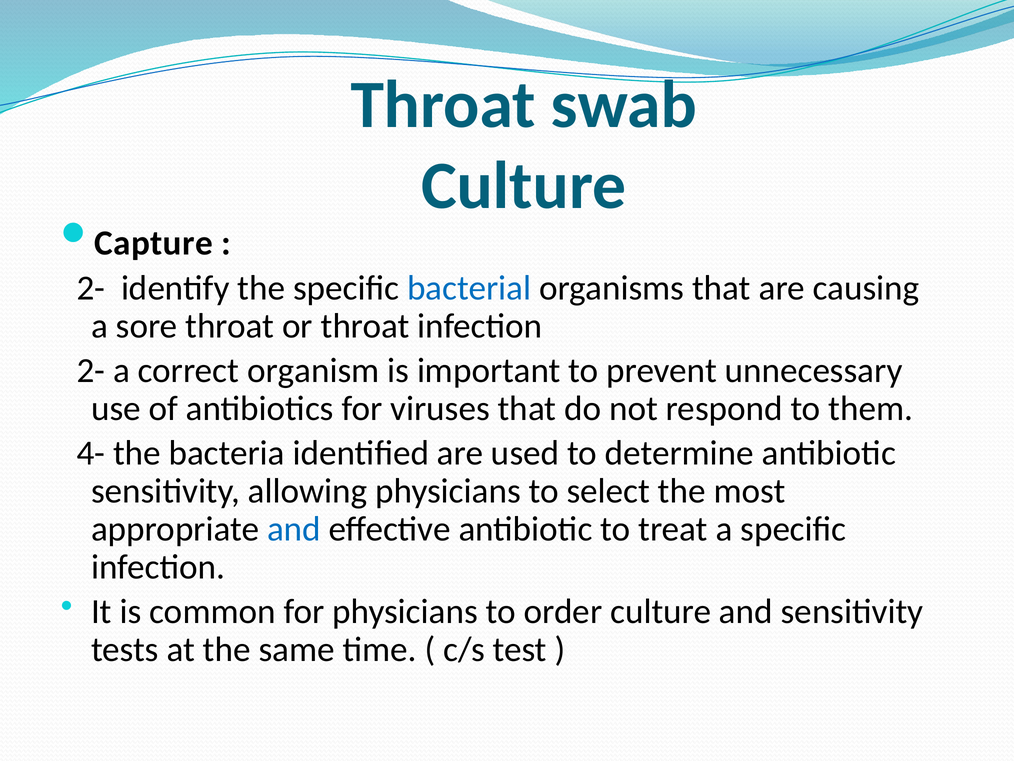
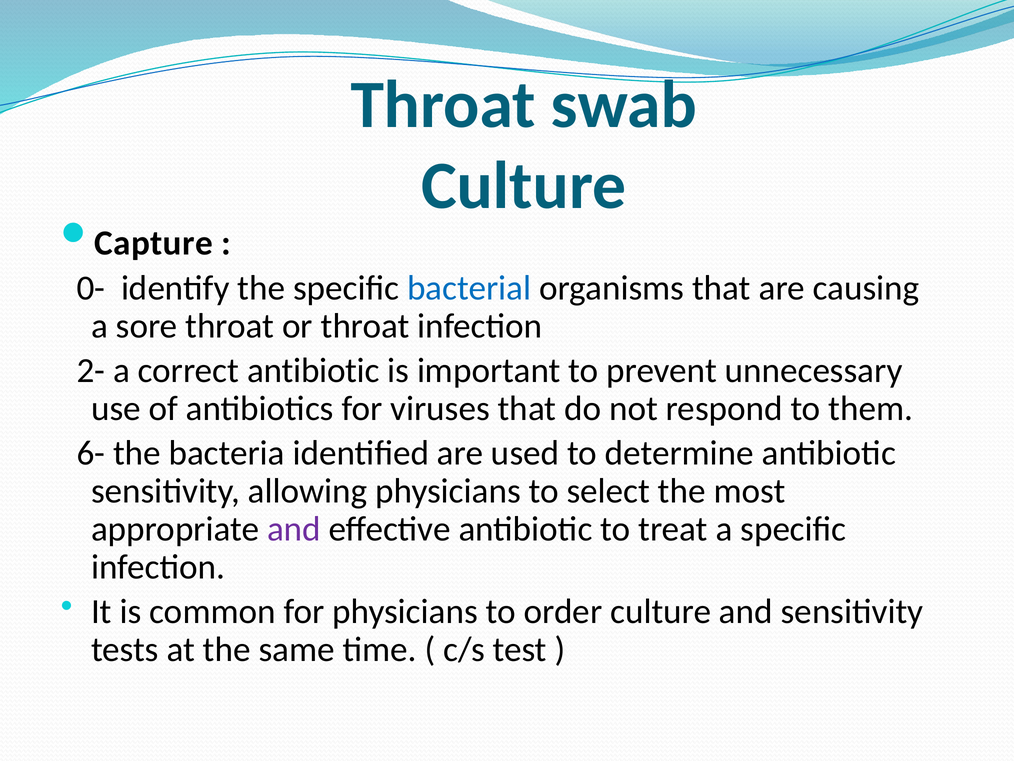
2-: 2- -> 0- (91, 288)
correct organism: organism -> antibiotic (313, 370)
4-: 4- -> 6- (91, 453)
and colour: blue -> purple (294, 529)
